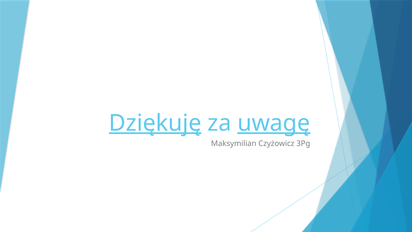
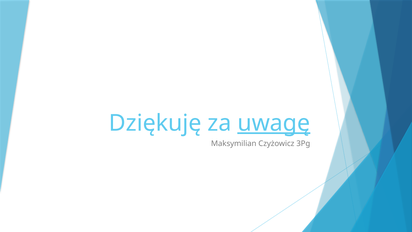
Dziękuję underline: present -> none (155, 123)
